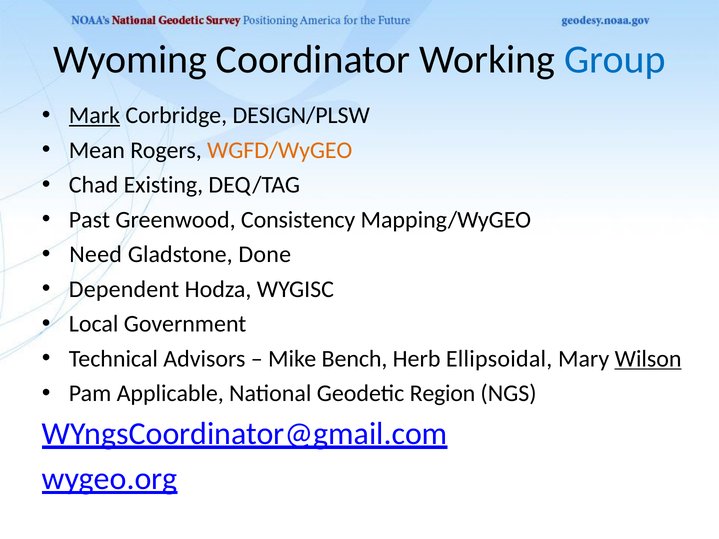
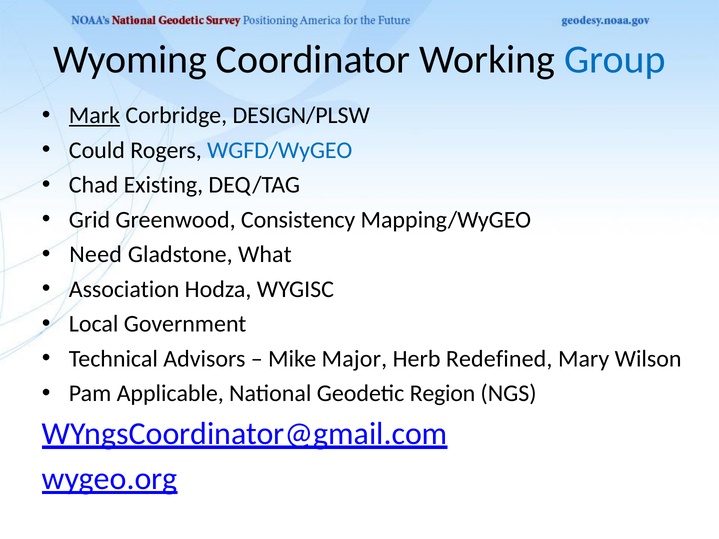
Mean: Mean -> Could (97, 150)
WGFD/WyGEO colour: orange -> blue (280, 150)
Past: Past -> Grid (90, 220)
Done: Done -> What (265, 255)
Dependent: Dependent -> Association (124, 289)
Bench: Bench -> Major (354, 359)
Ellipsoidal: Ellipsoidal -> Redefined (499, 359)
Wilson underline: present -> none (648, 359)
